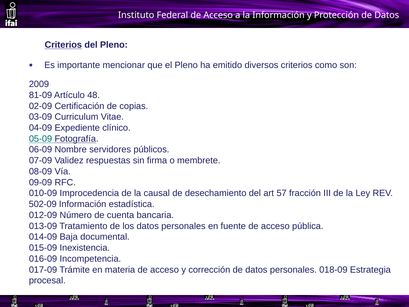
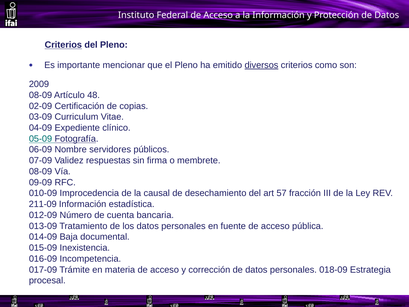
diversos underline: none -> present (261, 65)
81-09: 81-09 -> 08-09 (41, 95)
502-09: 502-09 -> 211-09 (43, 204)
